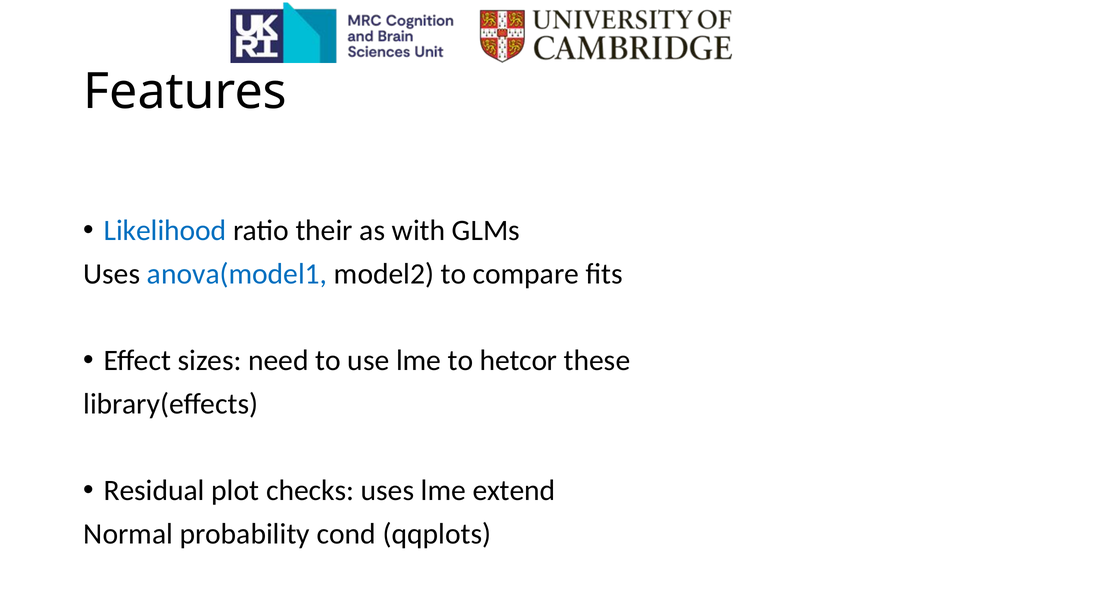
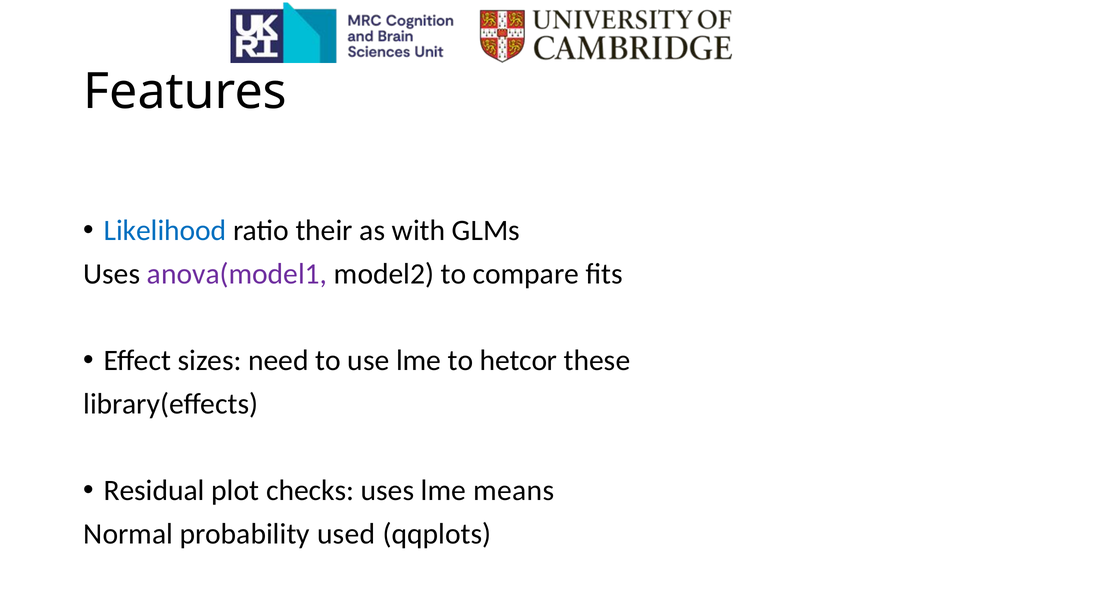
anova(model1 colour: blue -> purple (237, 274)
extend: extend -> means (514, 491)
cond: cond -> used (346, 534)
